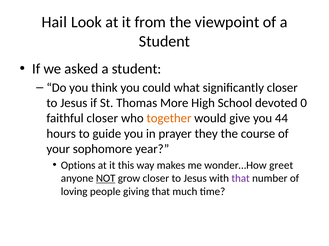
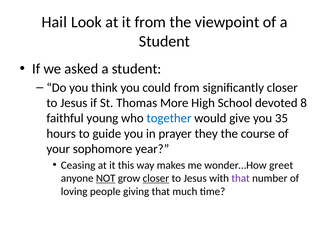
could what: what -> from (187, 88)
0: 0 -> 8 (304, 103)
faithful closer: closer -> young (102, 119)
together colour: orange -> blue (169, 119)
44: 44 -> 35 (281, 119)
Options: Options -> Ceasing (78, 166)
closer underline: none -> present (156, 179)
